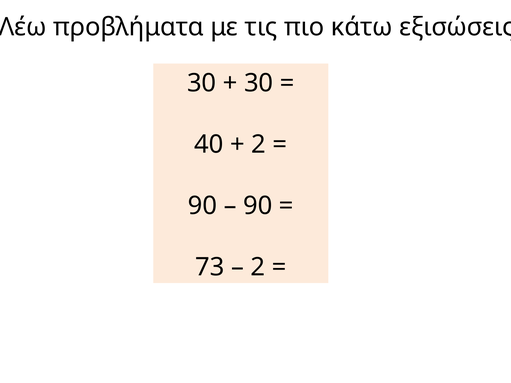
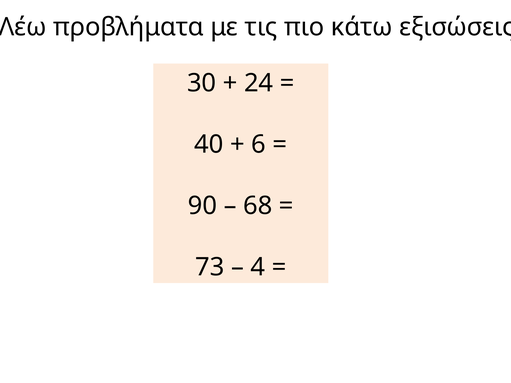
30: 30 -> 24 (259, 83)
2: 2 -> 6 (259, 145)
90: 90 -> 68 (258, 206)
2: 2 -> 4 (258, 267)
